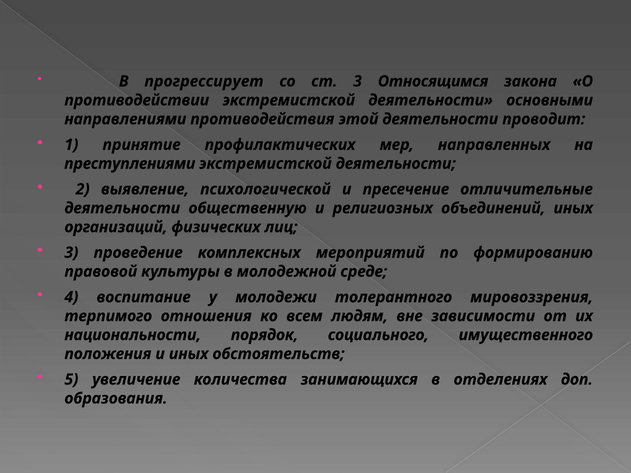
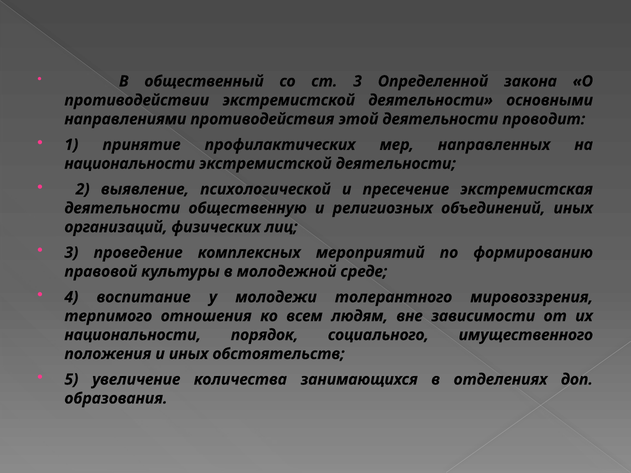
прогрессирует: прогрессирует -> общественный (204, 81)
Относящимся: Относящимся -> Определенной (433, 81)
преступлениями: преступлениями -> национальности (130, 164)
отличительные: отличительные -> экстремистская (527, 189)
